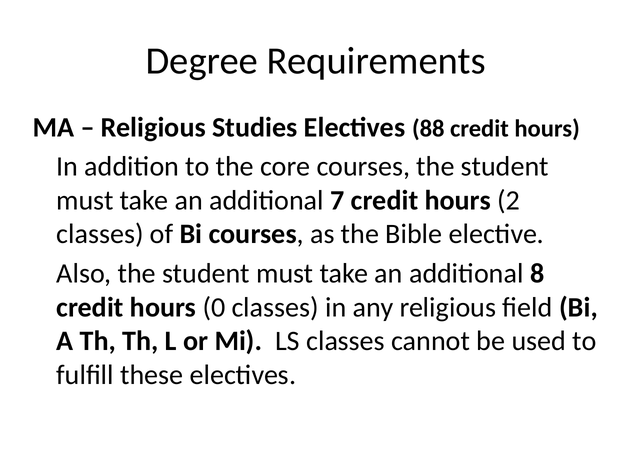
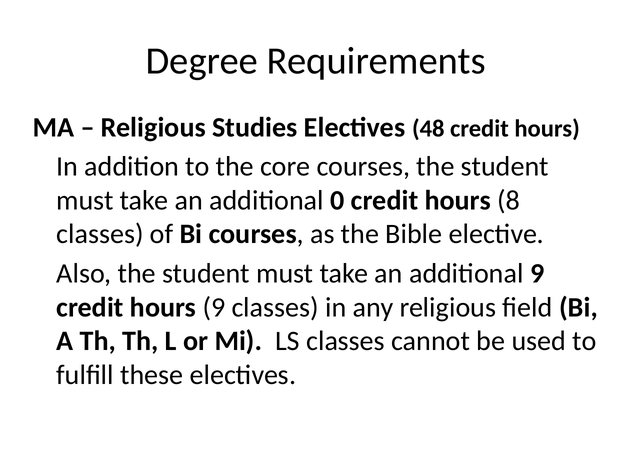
88: 88 -> 48 (428, 128)
7: 7 -> 0 (338, 200)
2: 2 -> 8 (509, 200)
additional 8: 8 -> 9 (537, 274)
hours 0: 0 -> 9 (214, 307)
